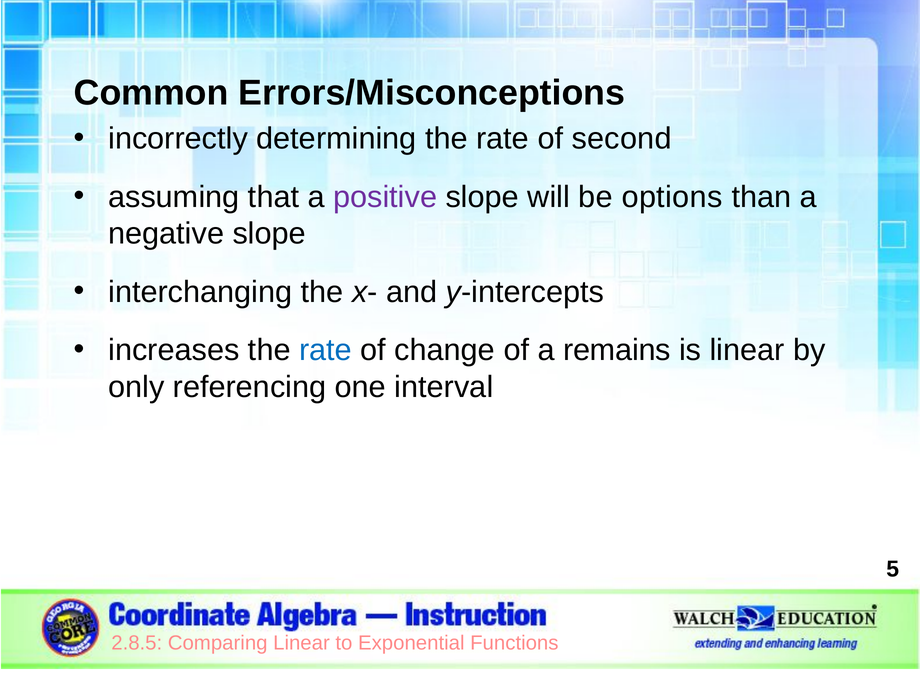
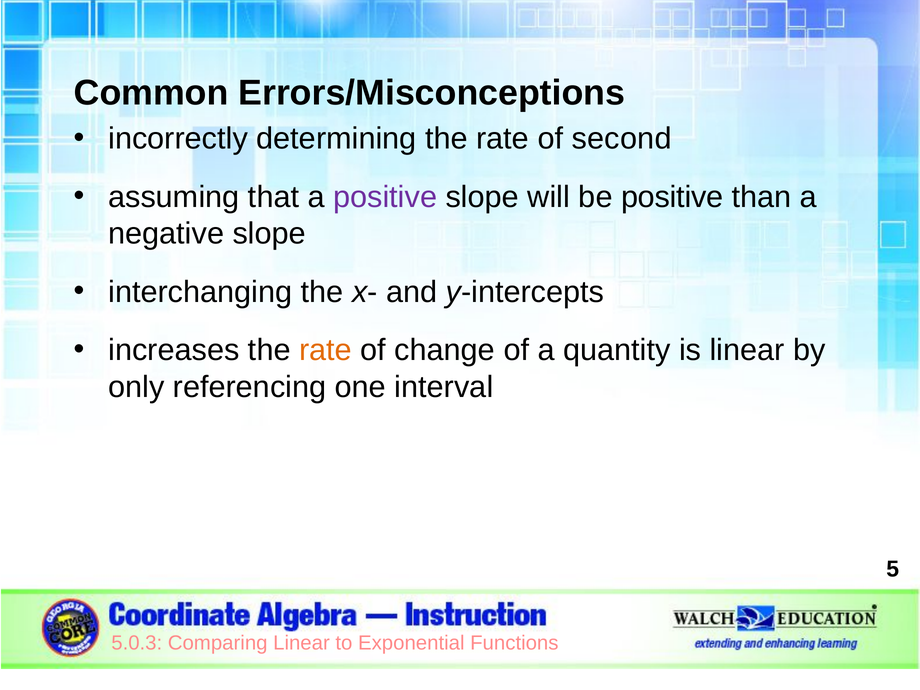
be options: options -> positive (672, 197)
rate colour: blue -> orange (326, 350)
remains: remains -> quantity (617, 350)
2.8.5: 2.8.5 -> 5.0.3 (137, 643)
